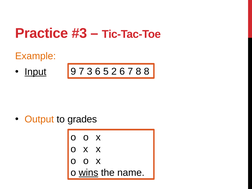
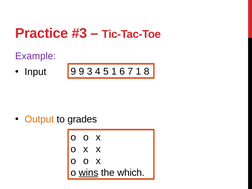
Example colour: orange -> purple (35, 56)
Input underline: present -> none (35, 72)
9 7: 7 -> 9 (81, 72)
3 6: 6 -> 4 (98, 72)
5 2: 2 -> 1 (114, 72)
7 8: 8 -> 1 (138, 72)
name: name -> which (131, 173)
